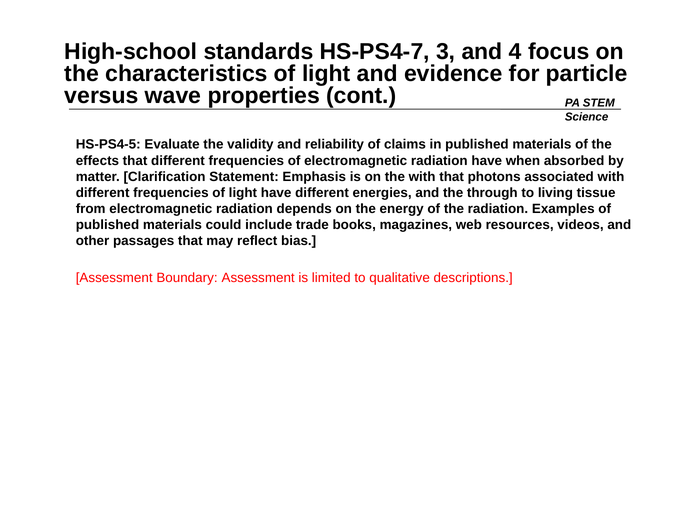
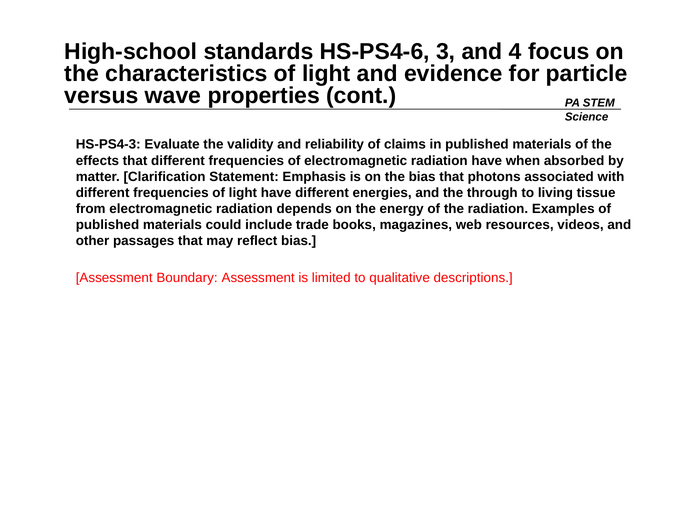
HS-PS4-7: HS-PS4-7 -> HS-PS4-6 (375, 52)
HS-PS4-5: HS-PS4-5 -> HS-PS4-3 (108, 145)
the with: with -> bias (422, 177)
